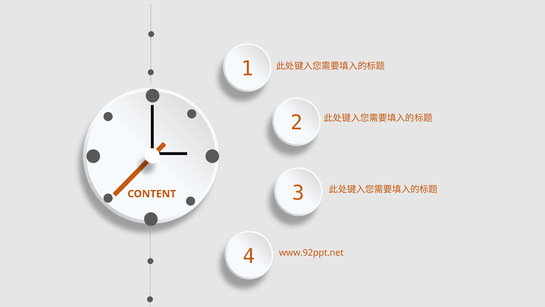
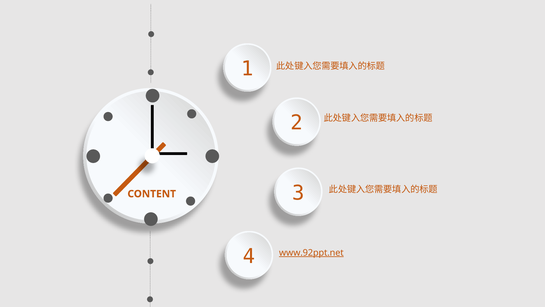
www.92ppt.net underline: none -> present (311, 252)
